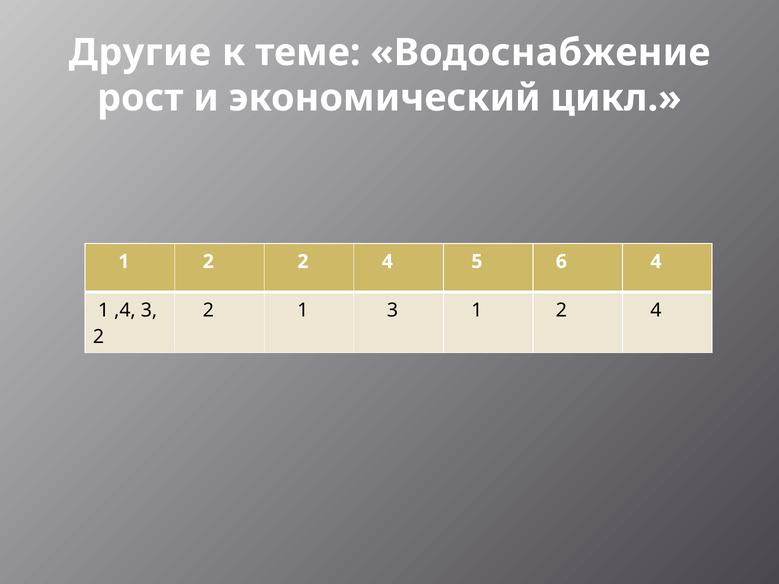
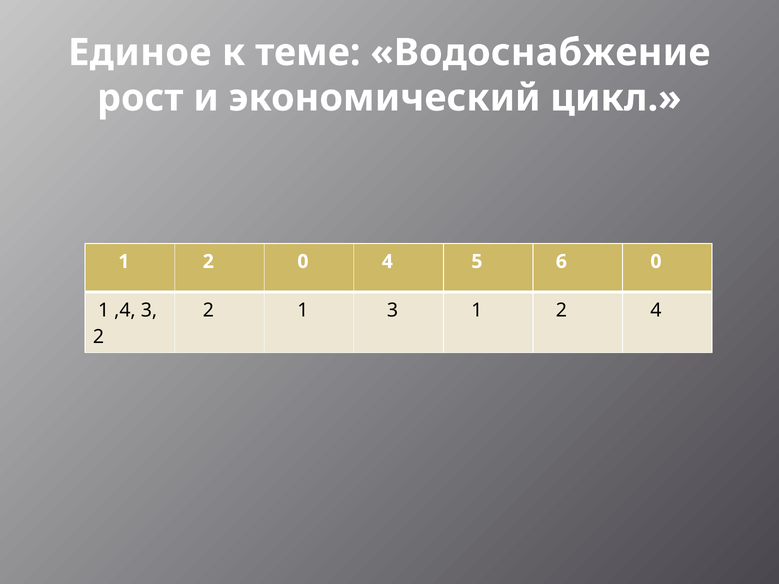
Другие: Другие -> Единое (140, 53)
1 2 2: 2 -> 0 (303, 262)
6 4: 4 -> 0 (656, 262)
